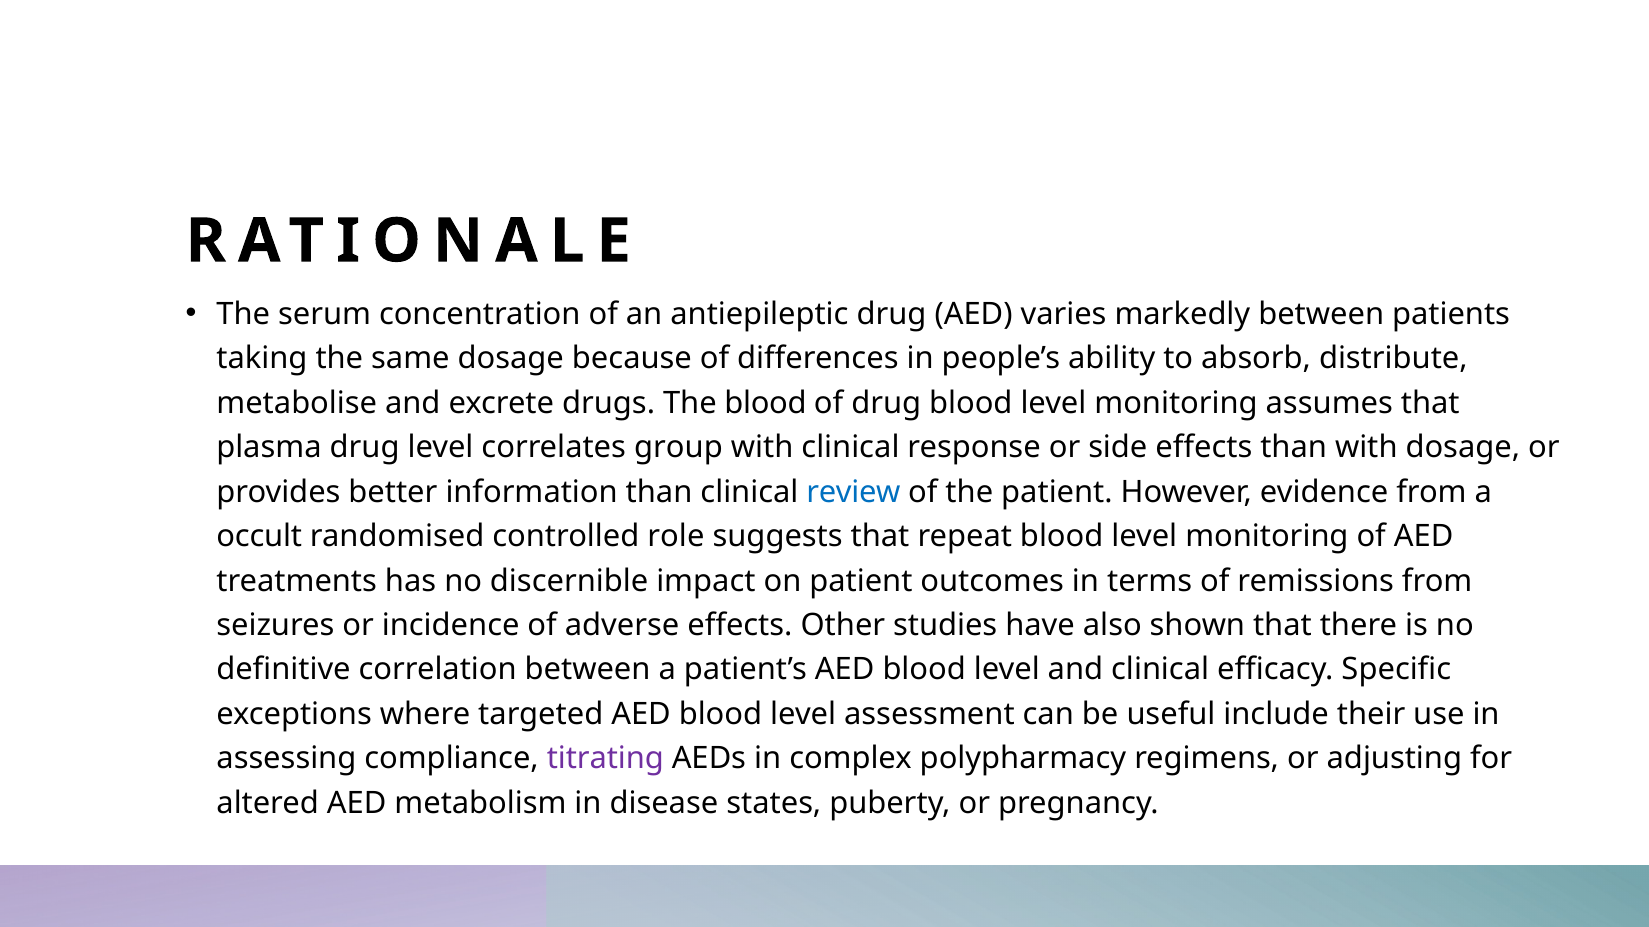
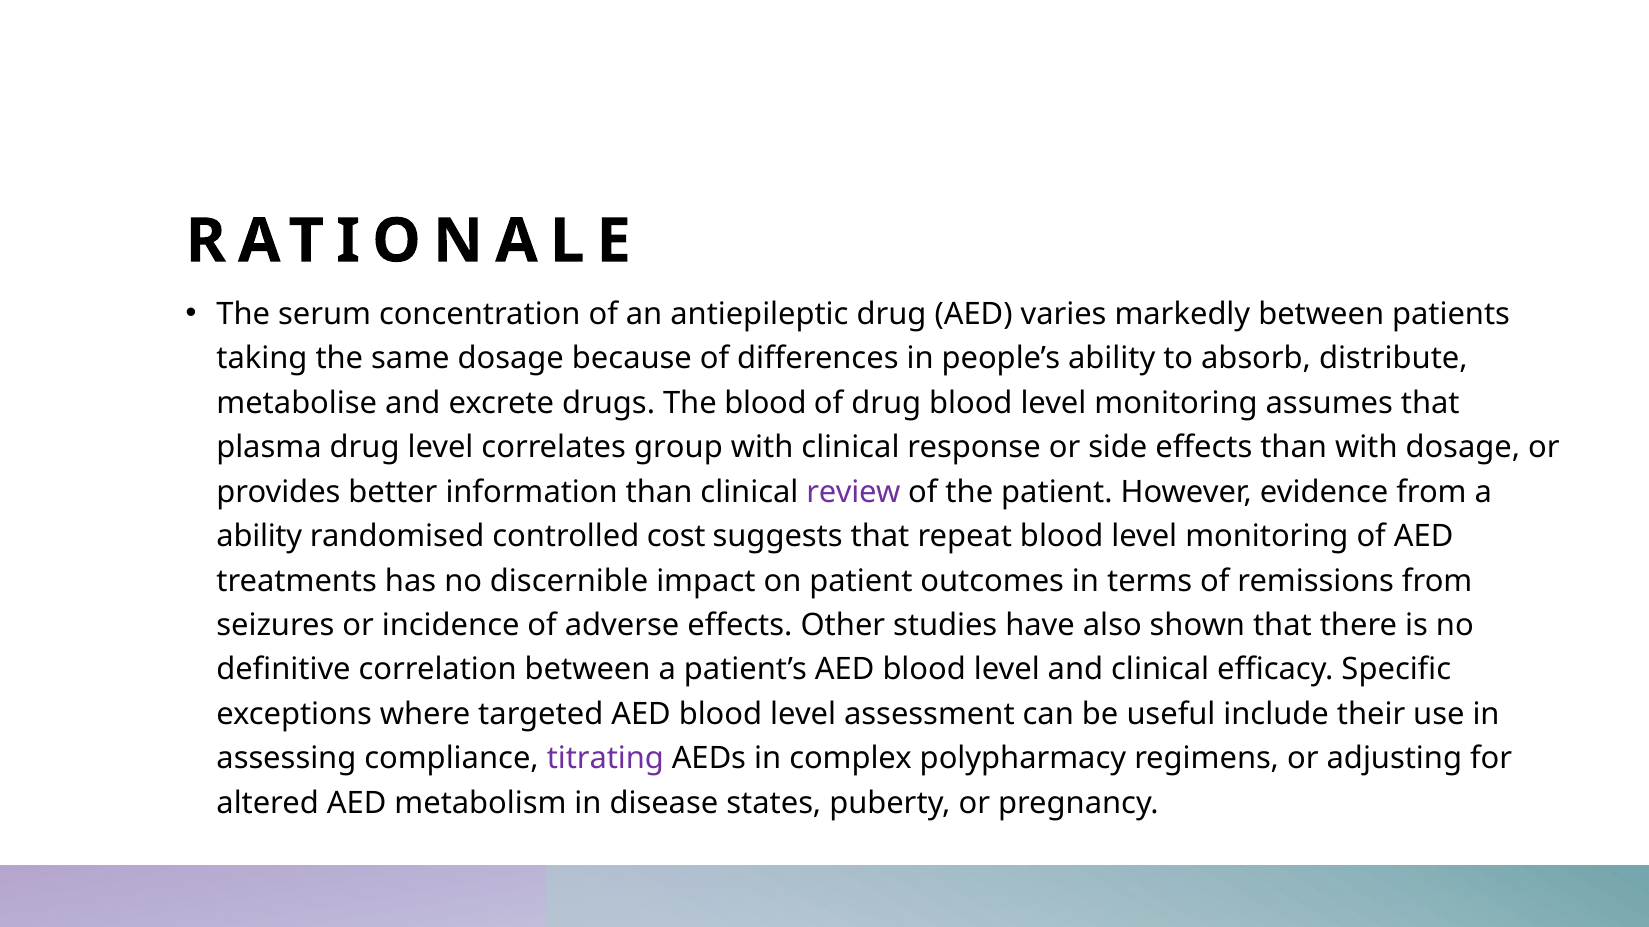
review colour: blue -> purple (853, 492)
occult: occult -> ability (259, 537)
role: role -> cost (676, 537)
